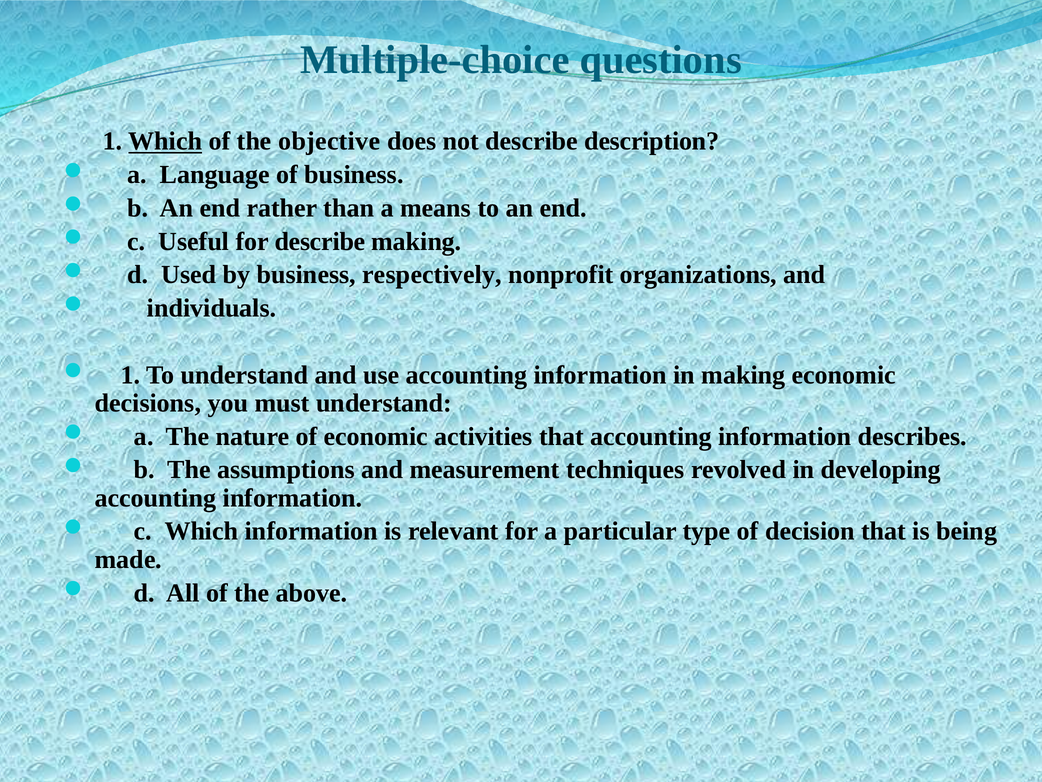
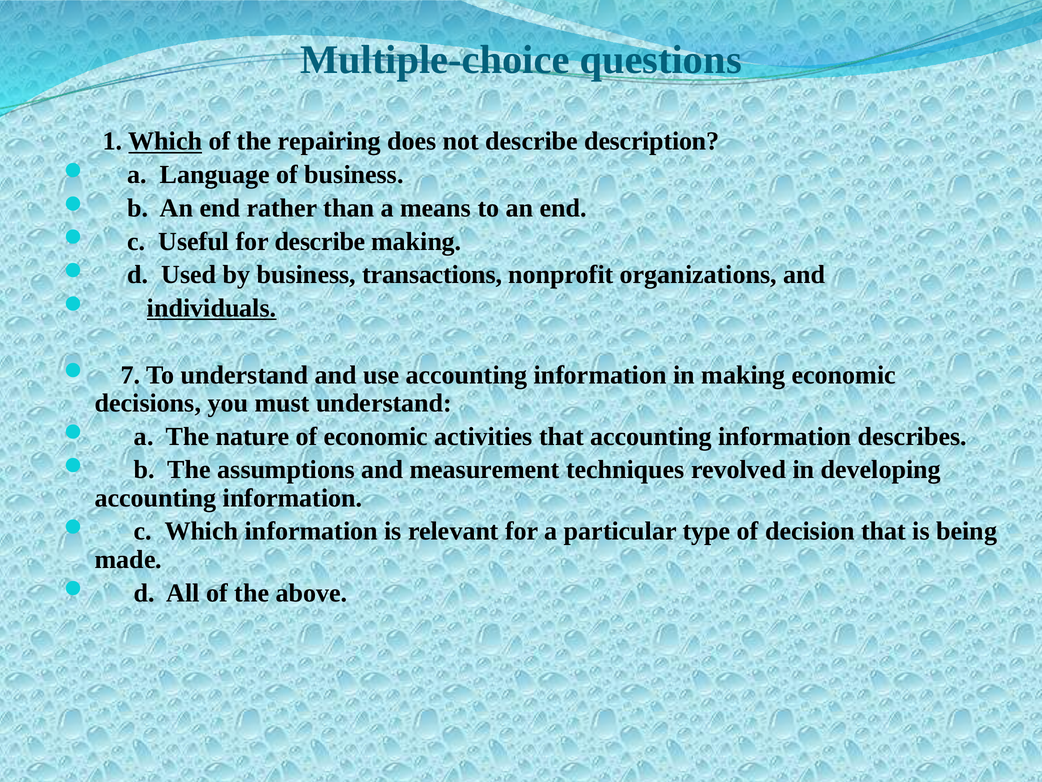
objective: objective -> repairing (329, 141)
respectively: respectively -> transactions (432, 275)
individuals underline: none -> present (212, 308)
1: 1 -> 7 (131, 375)
